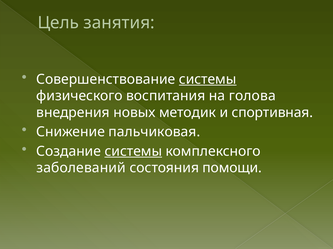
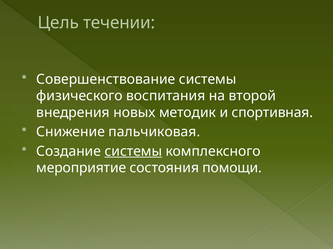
занятия: занятия -> течении (119, 23)
системы underline: present -> none (208, 79)
голова: голова -> второй (252, 96)
заболеваний: заболеваний -> мероприятие (81, 168)
